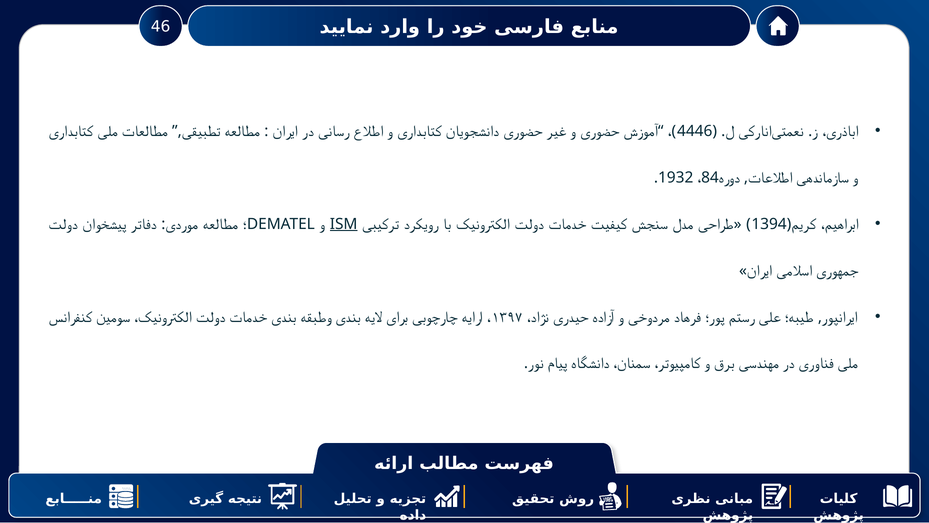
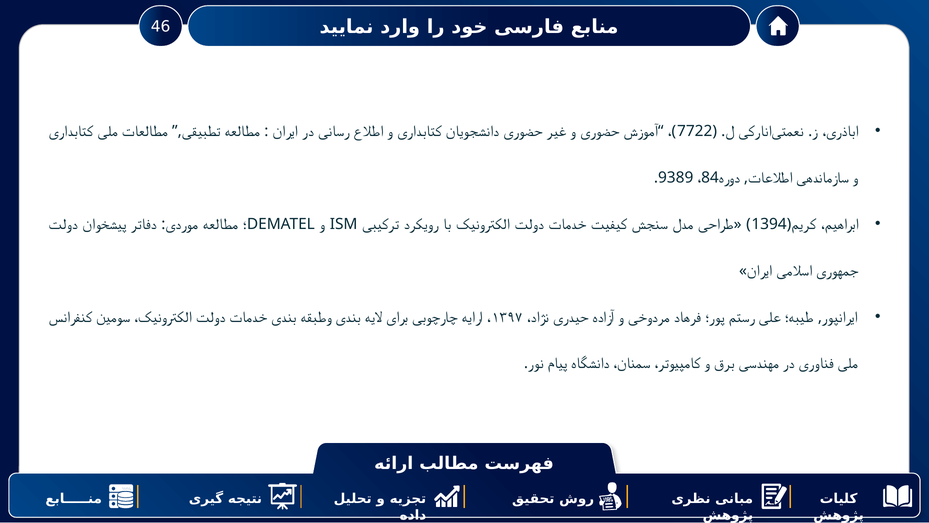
4446: 4446 -> 7722 (695, 131)
1932: 1932 -> 9389 (676, 177)
ISM underline: present -> none (344, 224)
